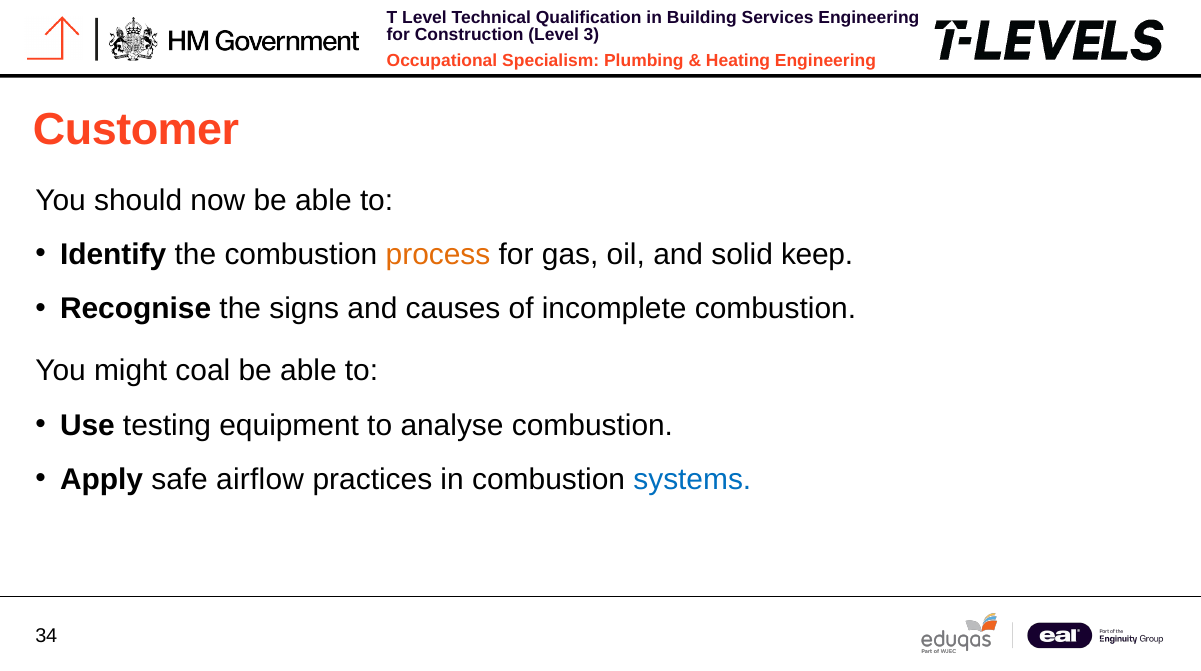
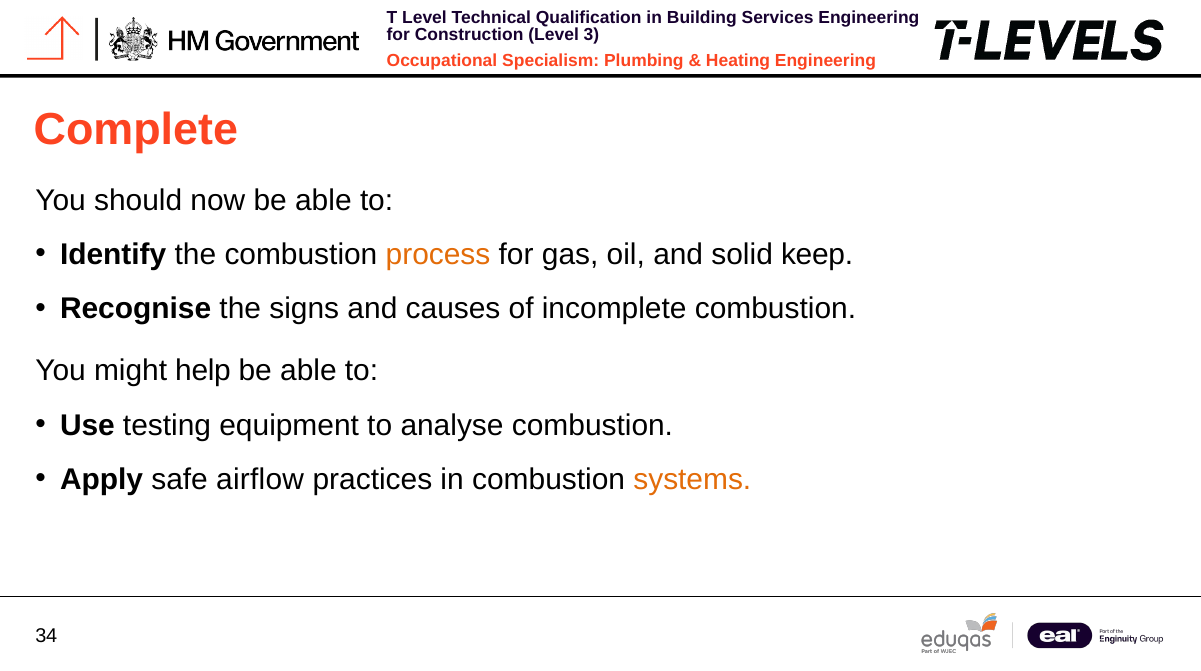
Customer: Customer -> Complete (136, 130)
coal: coal -> help (203, 371)
systems colour: blue -> orange (692, 480)
